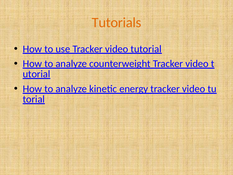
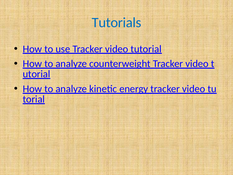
Tutorials colour: orange -> blue (117, 23)
